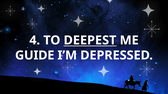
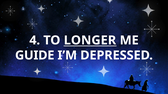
DEEPEST: DEEPEST -> LONGER (90, 40)
